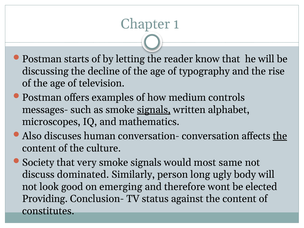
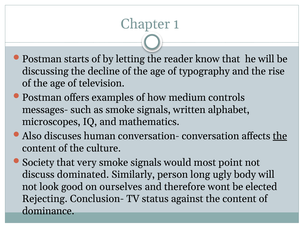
signals underline: present -> none (154, 110)
same: same -> point (230, 162)
emerging: emerging -> ourselves (121, 187)
Providing: Providing -> Rejecting (45, 199)
constitutes: constitutes -> dominance (48, 211)
